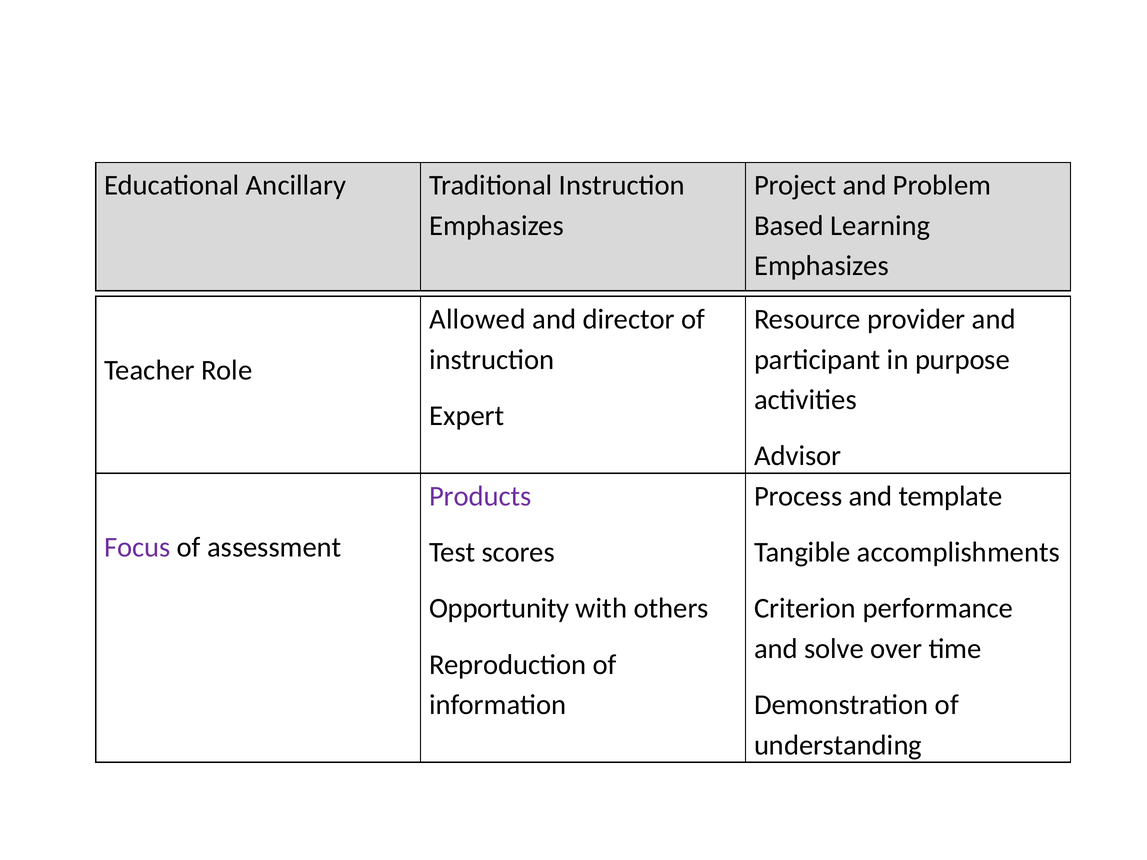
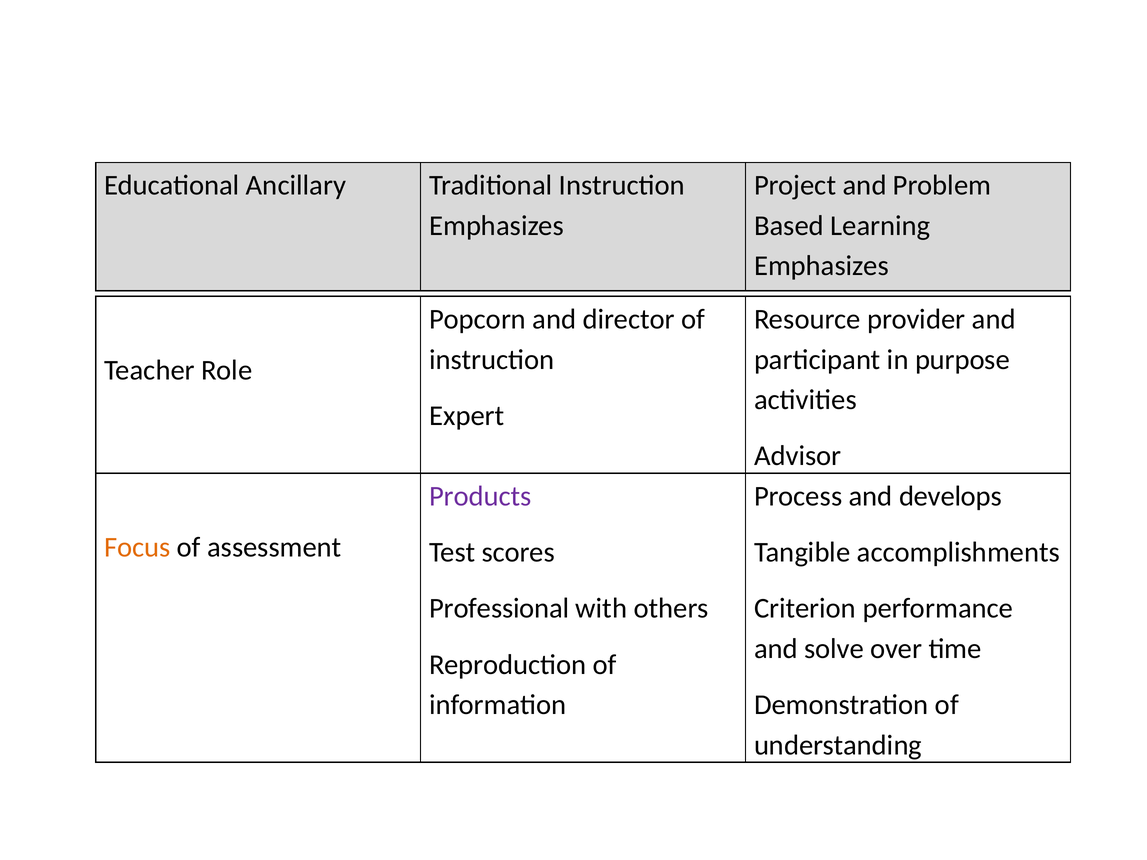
Allowed: Allowed -> Popcorn (478, 319)
template: template -> develops (950, 496)
Focus colour: purple -> orange (137, 547)
Opportunity: Opportunity -> Professional (499, 609)
